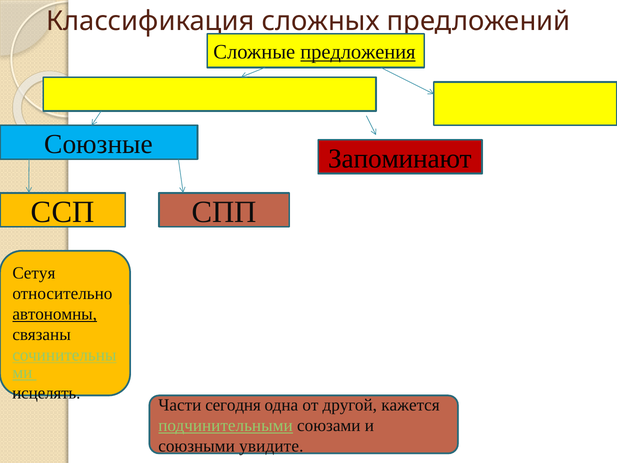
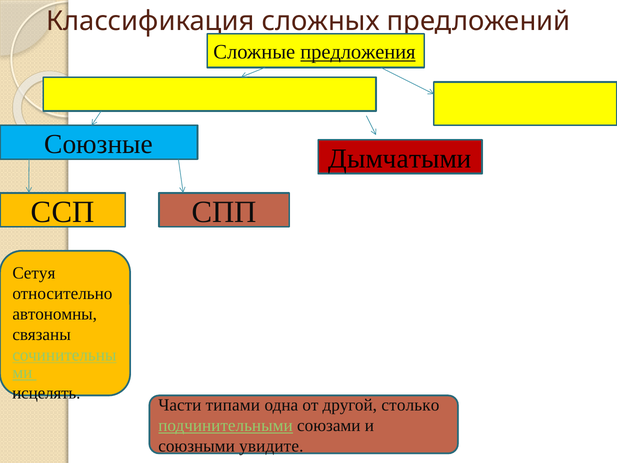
Запоминают: Запоминают -> Дымчатыми (400, 159)
автономны underline: present -> none (55, 314)
сегодня: сегодня -> типами (233, 405)
кажется: кажется -> столько (410, 405)
